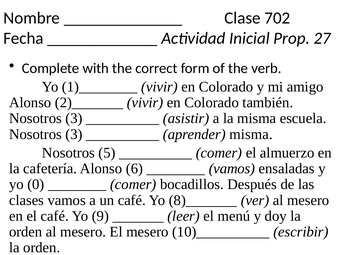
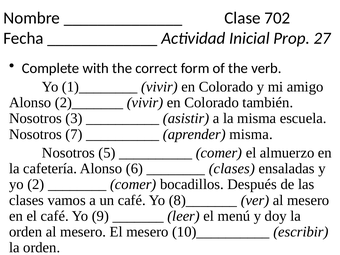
3: 3 -> 7 (74, 134)
vamos: vamos -> clases (232, 169)
0: 0 -> 2 (36, 184)
